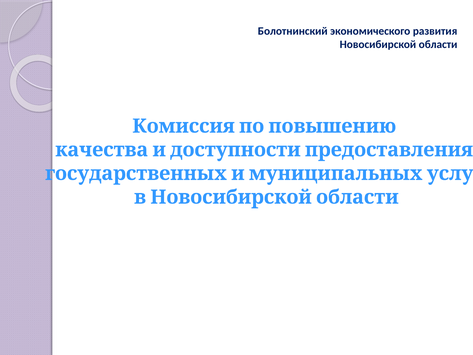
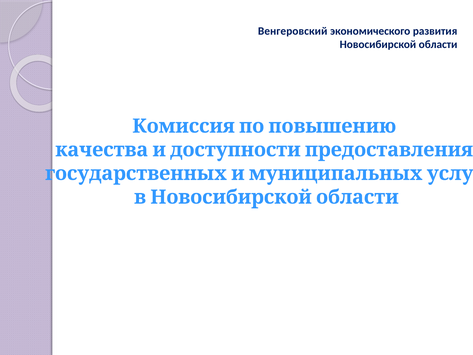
Болотнинский: Болотнинский -> Венгеровский (293, 31)
